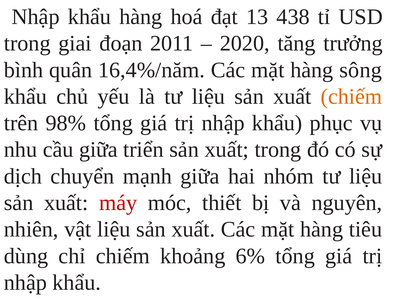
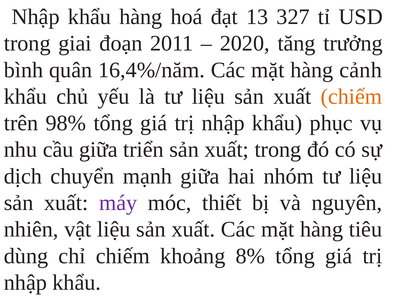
438: 438 -> 327 (293, 17)
sông: sông -> cảnh (361, 70)
máy colour: red -> purple (118, 203)
6%: 6% -> 8% (250, 256)
